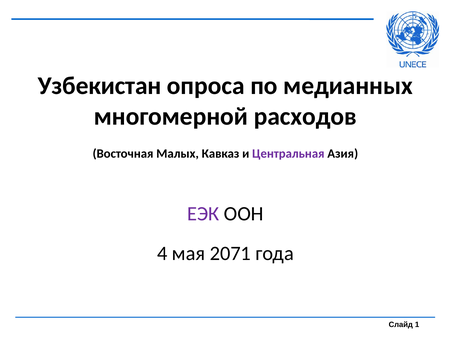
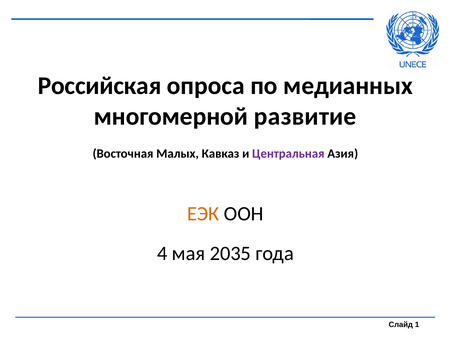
Узбекистан: Узбекистан -> Российская (100, 86)
расходов: расходов -> развитие (305, 116)
ЕЭК colour: purple -> orange (203, 214)
2071: 2071 -> 2035 (230, 253)
